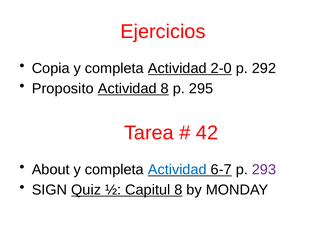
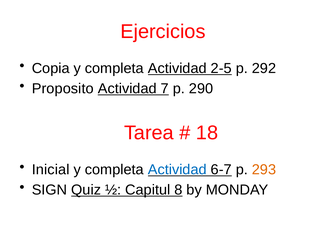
2-0: 2-0 -> 2-5 (221, 68)
Actividad 8: 8 -> 7 (165, 89)
295: 295 -> 290 (201, 89)
42: 42 -> 18 (207, 133)
About: About -> Inicial (51, 170)
293 colour: purple -> orange (264, 170)
